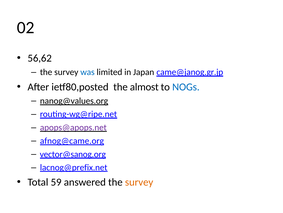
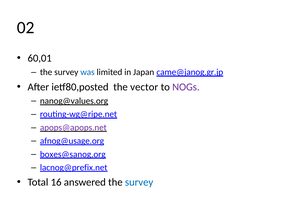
56,62: 56,62 -> 60,01 (40, 58)
almost: almost -> vector (144, 87)
NOGs colour: blue -> purple (186, 87)
afnog@came.org: afnog@came.org -> afnog@usage.org (72, 140)
vector@sanog.org: vector@sanog.org -> boxes@sanog.org (73, 154)
59: 59 -> 16 (56, 182)
survey colour: orange -> blue (139, 182)
